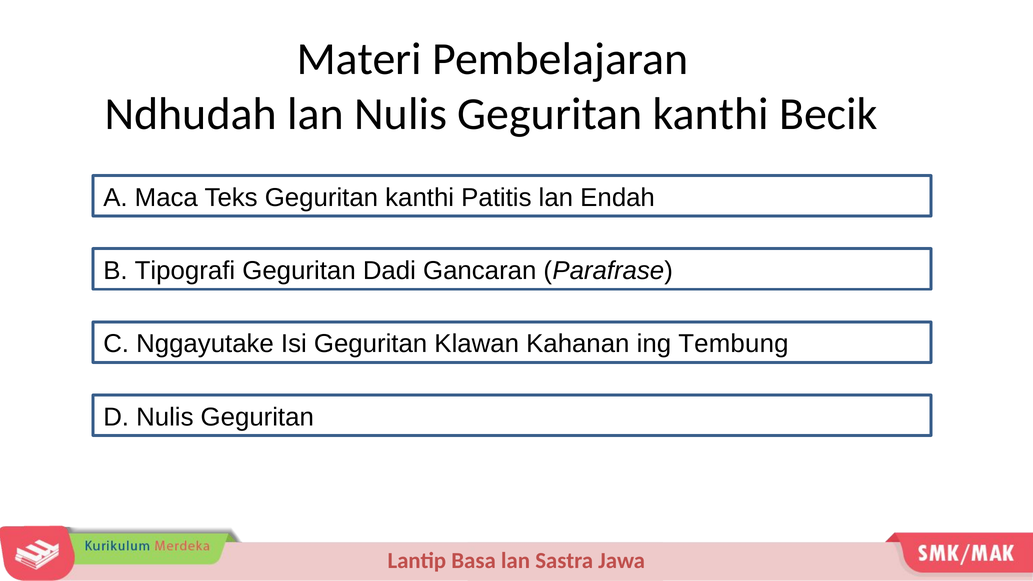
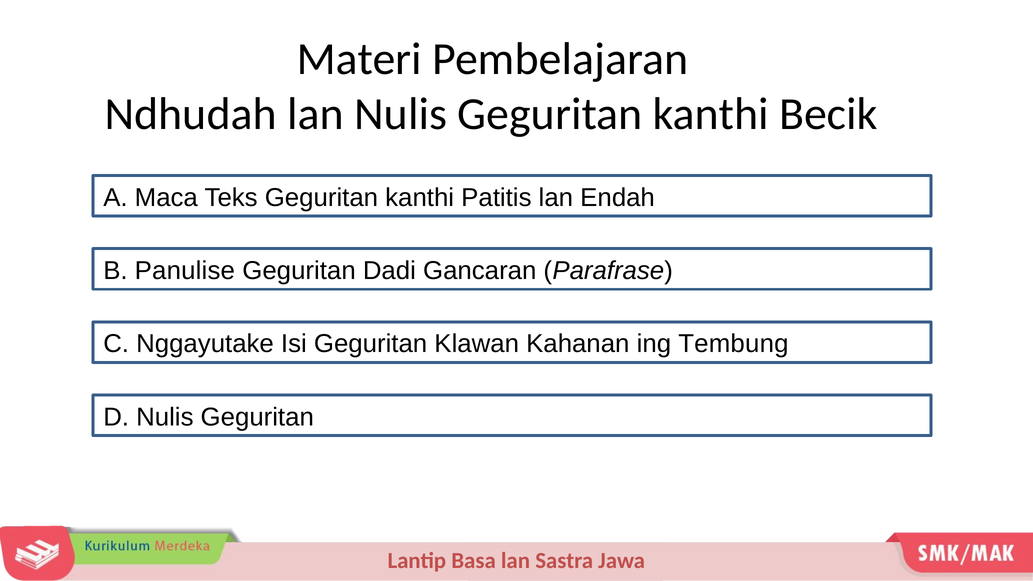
Tipografi: Tipografi -> Panulise (185, 271)
